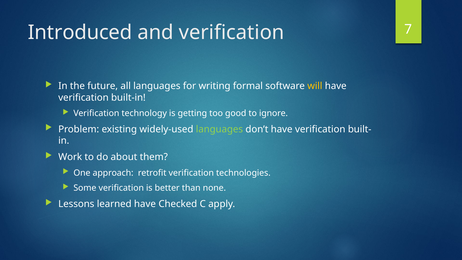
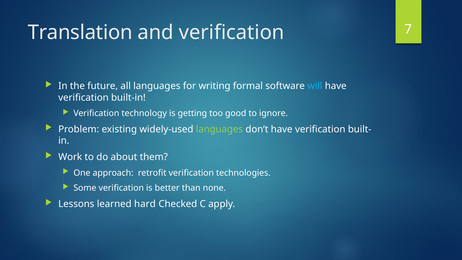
Introduced: Introduced -> Translation (80, 32)
will colour: yellow -> light blue (315, 86)
learned have: have -> hard (145, 204)
